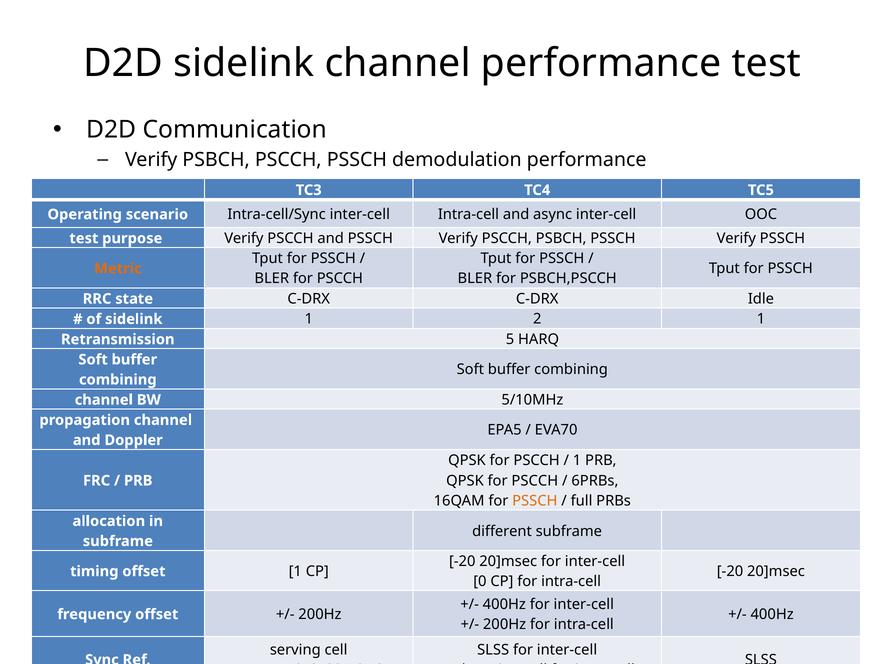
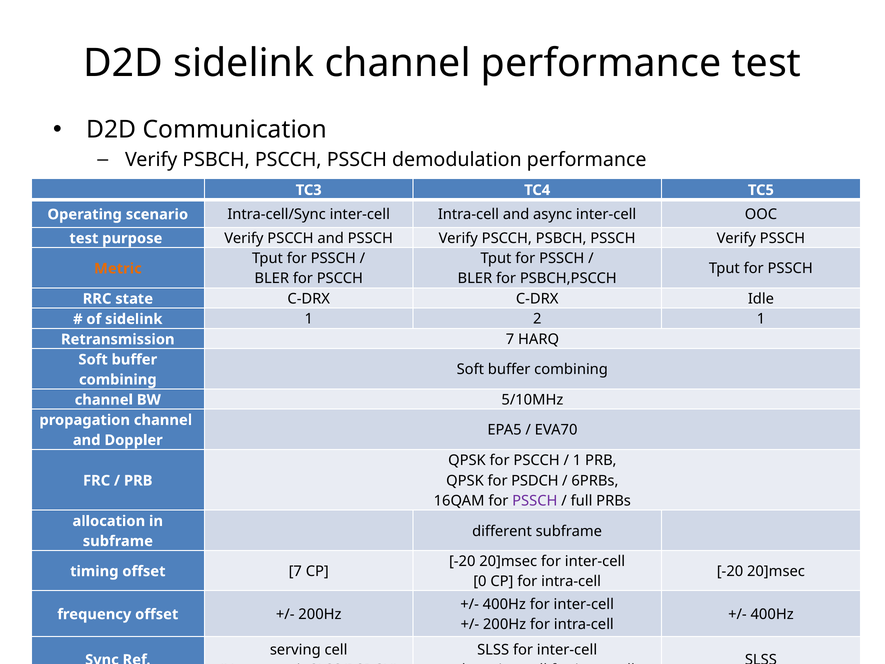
5: 5 -> 7 (510, 339)
PSCCH: PSCCH -> PSDCH (535, 480)
PSSCH colour: orange -> purple (535, 501)
offset 1: 1 -> 7 (295, 571)
